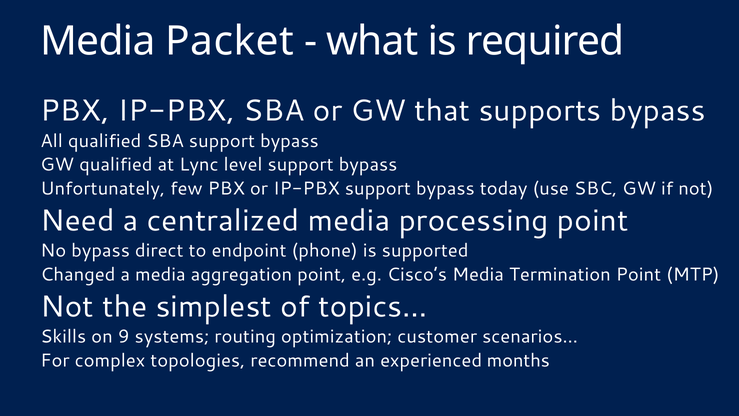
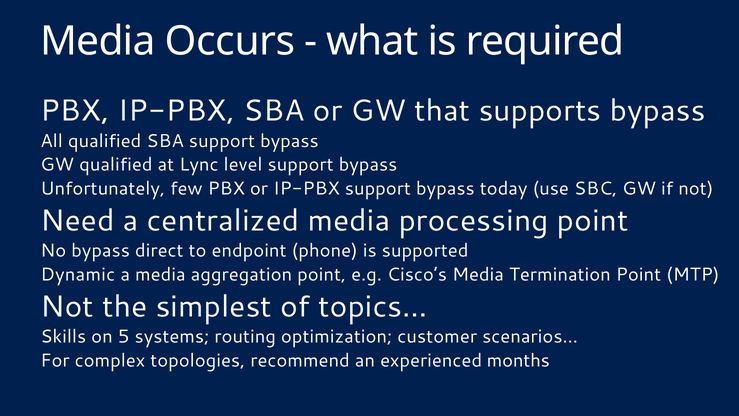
Packet: Packet -> Occurs (230, 41)
Changed: Changed -> Dynamic (78, 274)
9: 9 -> 5 (124, 336)
